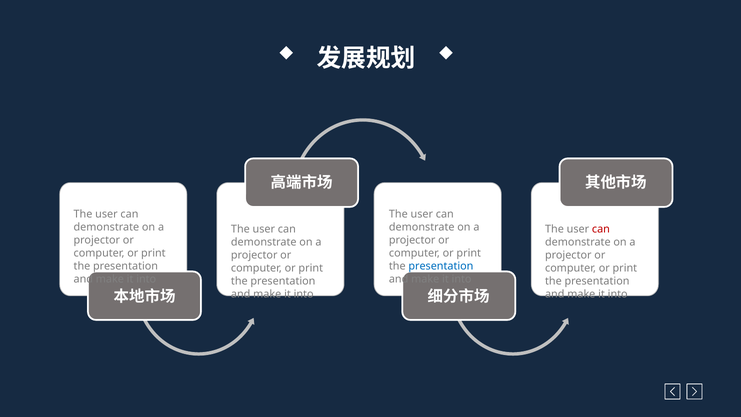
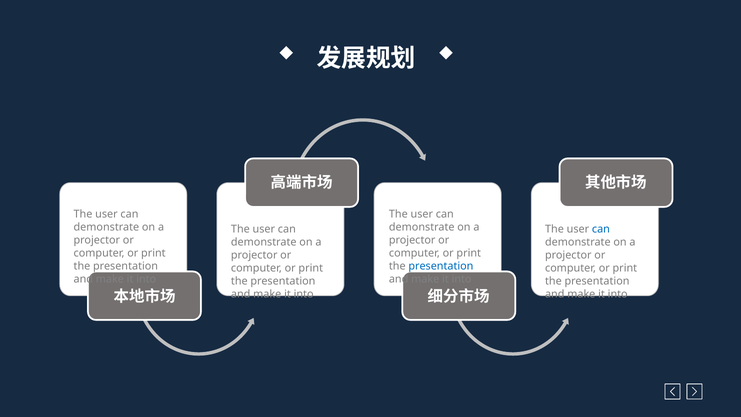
can colour: red -> blue (601, 229)
